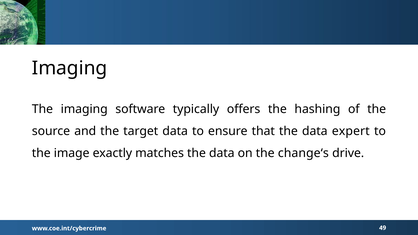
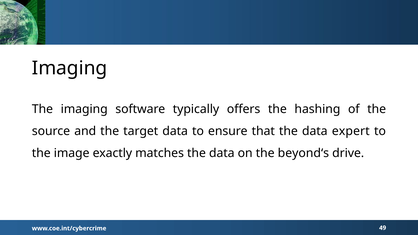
change‘s: change‘s -> beyond‘s (303, 153)
